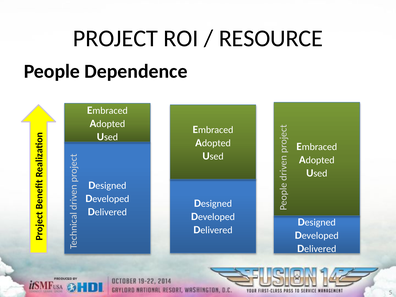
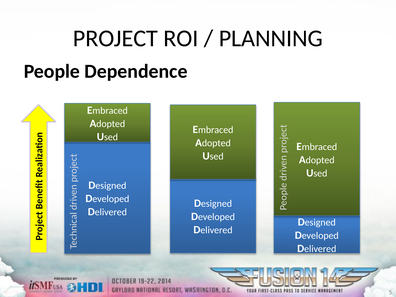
RESOURCE: RESOURCE -> PLANNING (271, 38)
